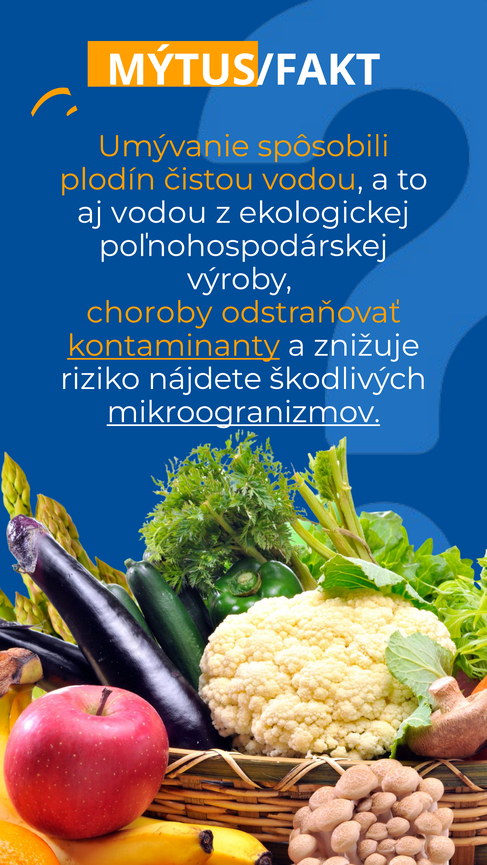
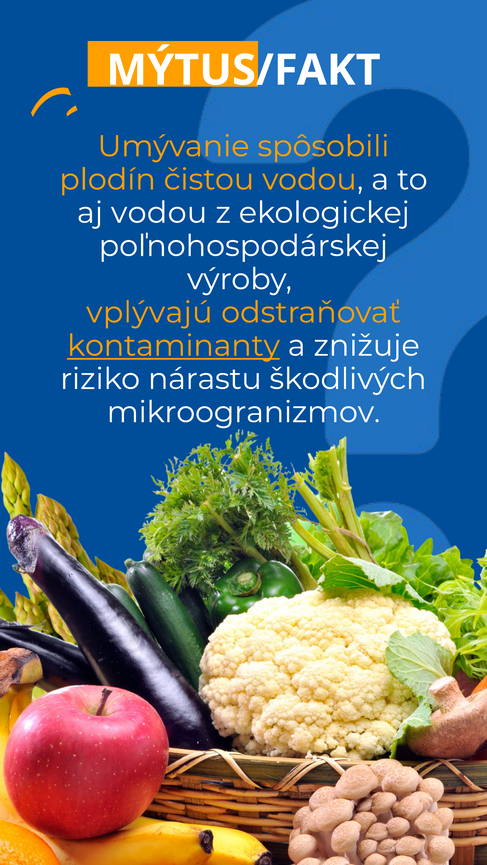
choroby: choroby -> vplývajú (149, 313)
nájdete: nájdete -> nárastu (205, 379)
mikroogranizmov underline: present -> none (244, 413)
